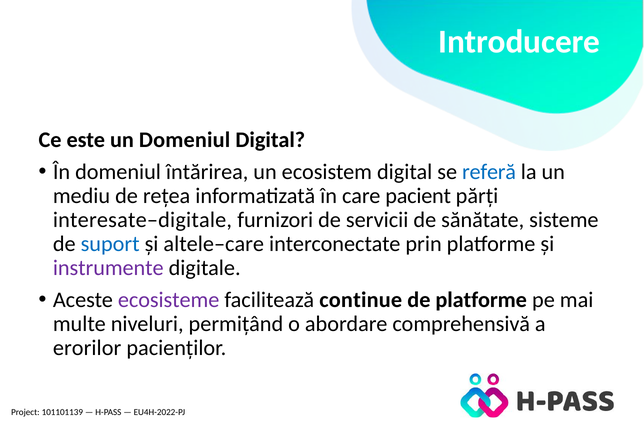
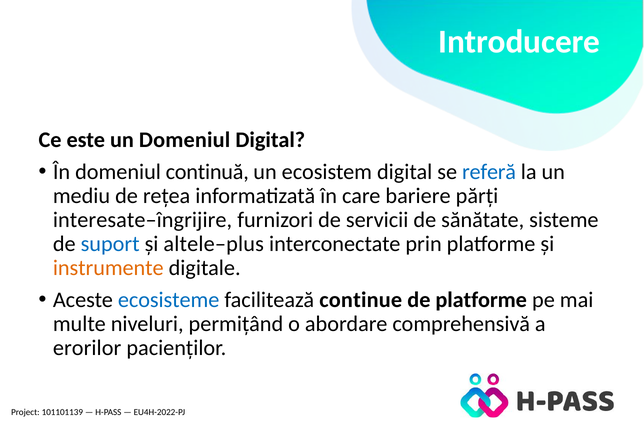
întărirea: întărirea -> continuă (207, 172)
pacient: pacient -> bariere (418, 196)
interesate–digitale: interesate–digitale -> interesate–îngrijire (143, 220)
altele–care: altele–care -> altele–plus (214, 244)
instrumente colour: purple -> orange (108, 268)
ecosisteme colour: purple -> blue (169, 300)
